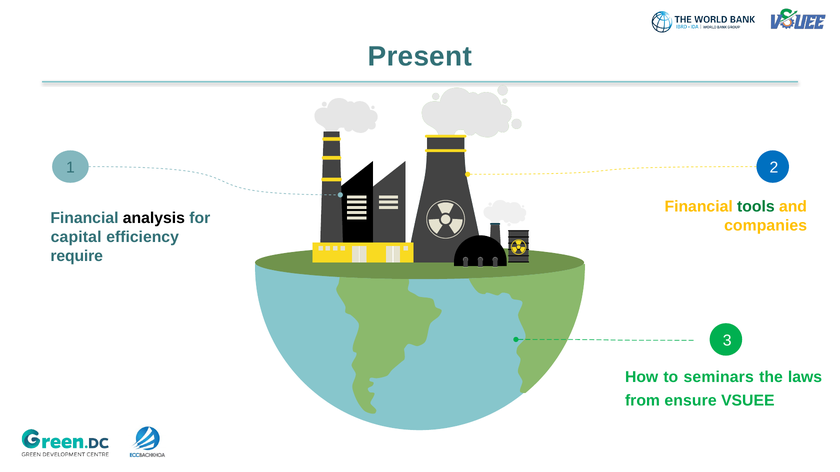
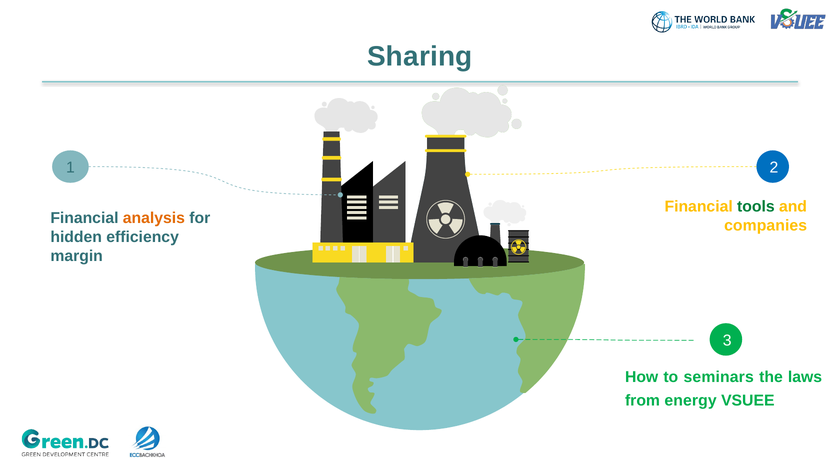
Present: Present -> Sharing (420, 57)
analysis colour: black -> orange (154, 218)
capital: capital -> hidden (76, 237)
require: require -> margin (77, 256)
ensure: ensure -> energy (691, 401)
